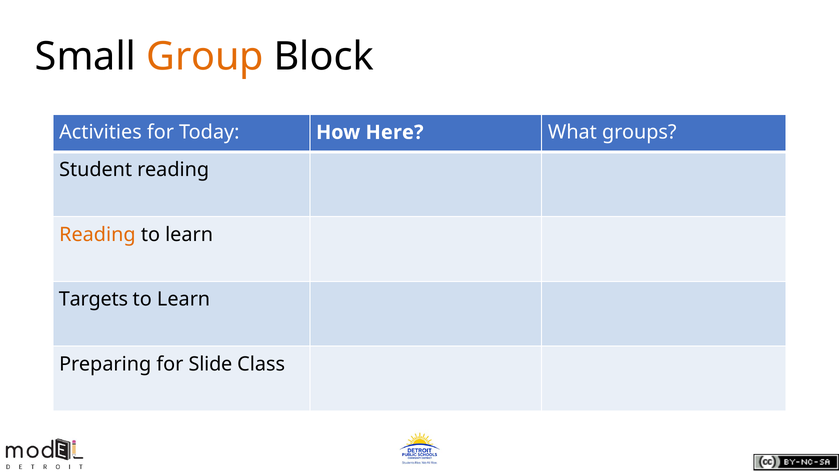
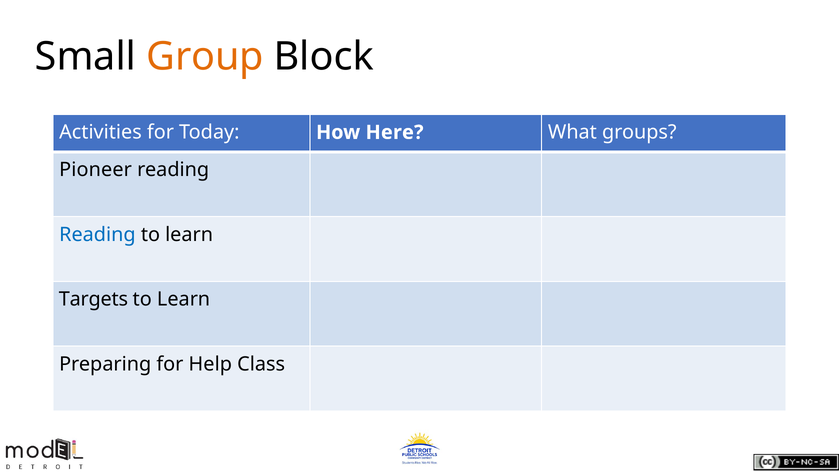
Student: Student -> Pioneer (96, 170)
Reading colour: orange -> blue (97, 235)
Slide: Slide -> Help (210, 364)
